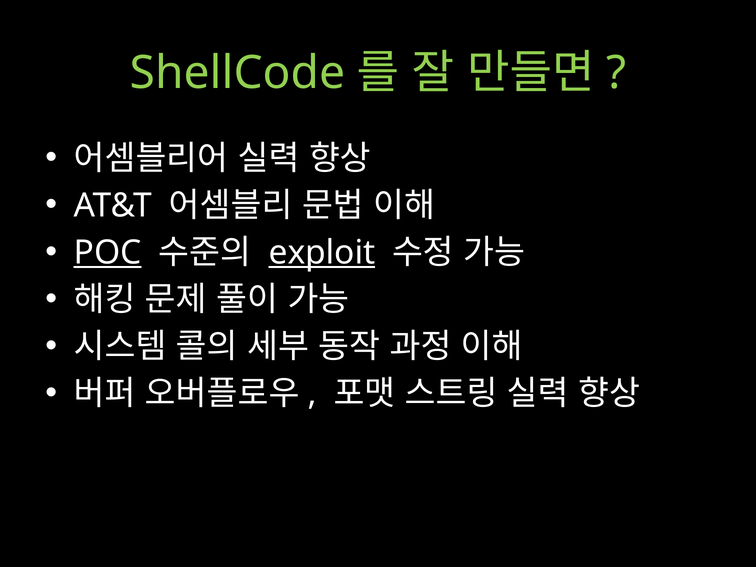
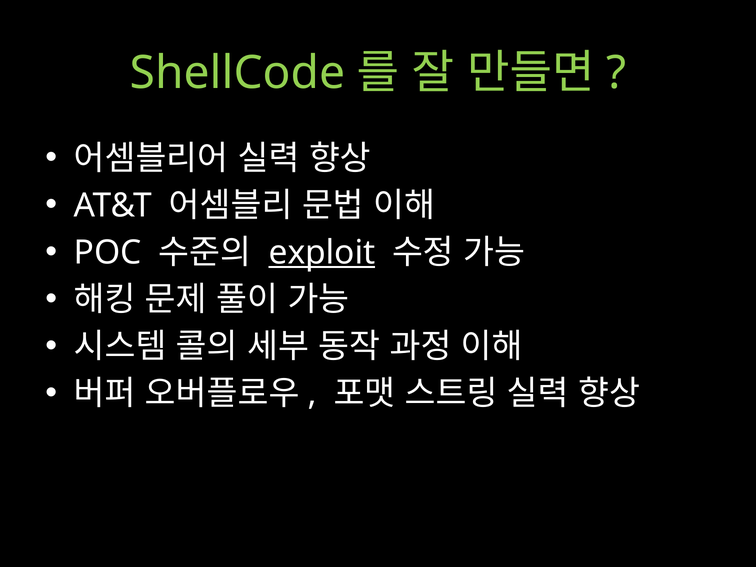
POC underline: present -> none (108, 253)
